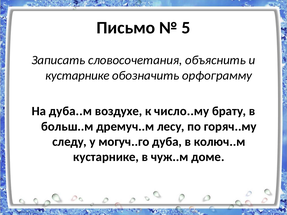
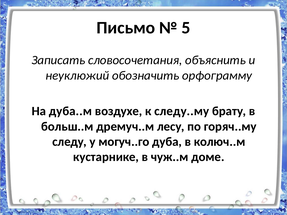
кустарнике: кустарнике -> неуклюжий (77, 76)
число..му: число..му -> следу..му (182, 111)
